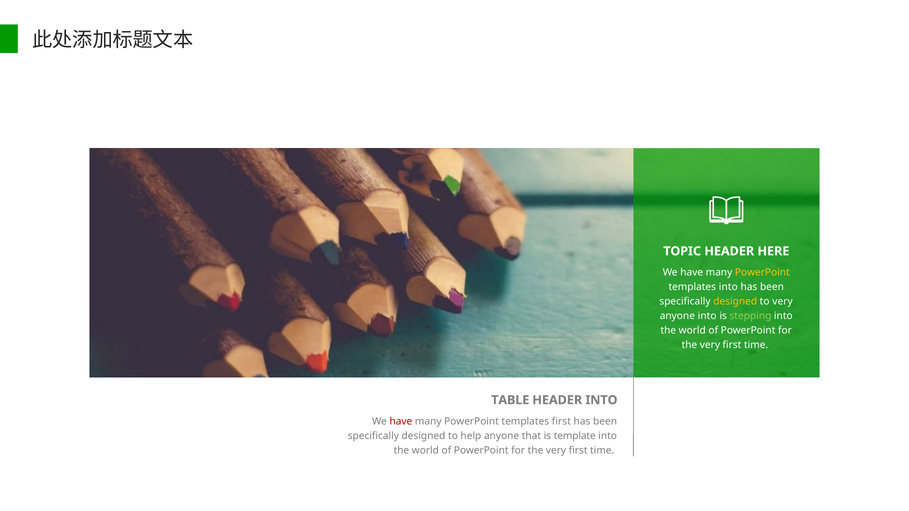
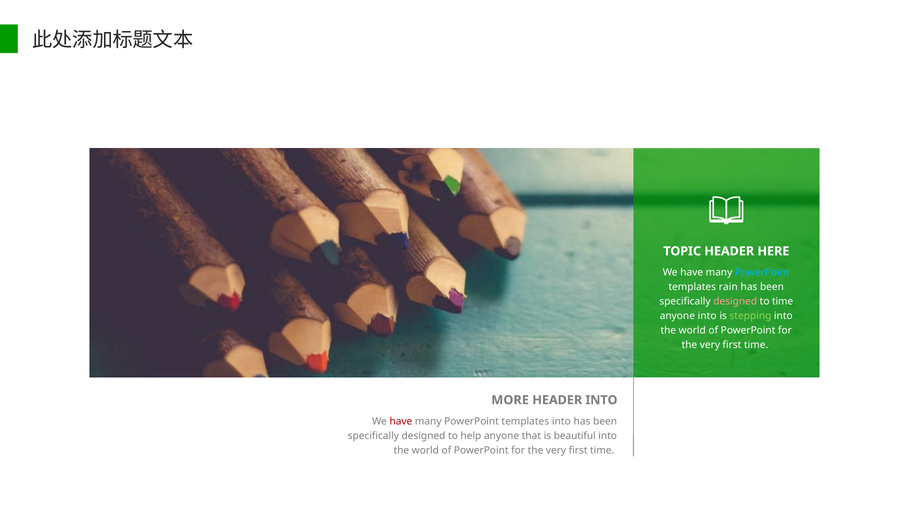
PowerPoint colour: yellow -> light blue (762, 273)
templates into: into -> rain (728, 287)
designed colour: yellow -> pink (735, 302)
to very: very -> time (783, 302)
TABLE: TABLE -> MORE (510, 400)
templates first: first -> into (561, 422)
template: template -> beautiful (575, 436)
